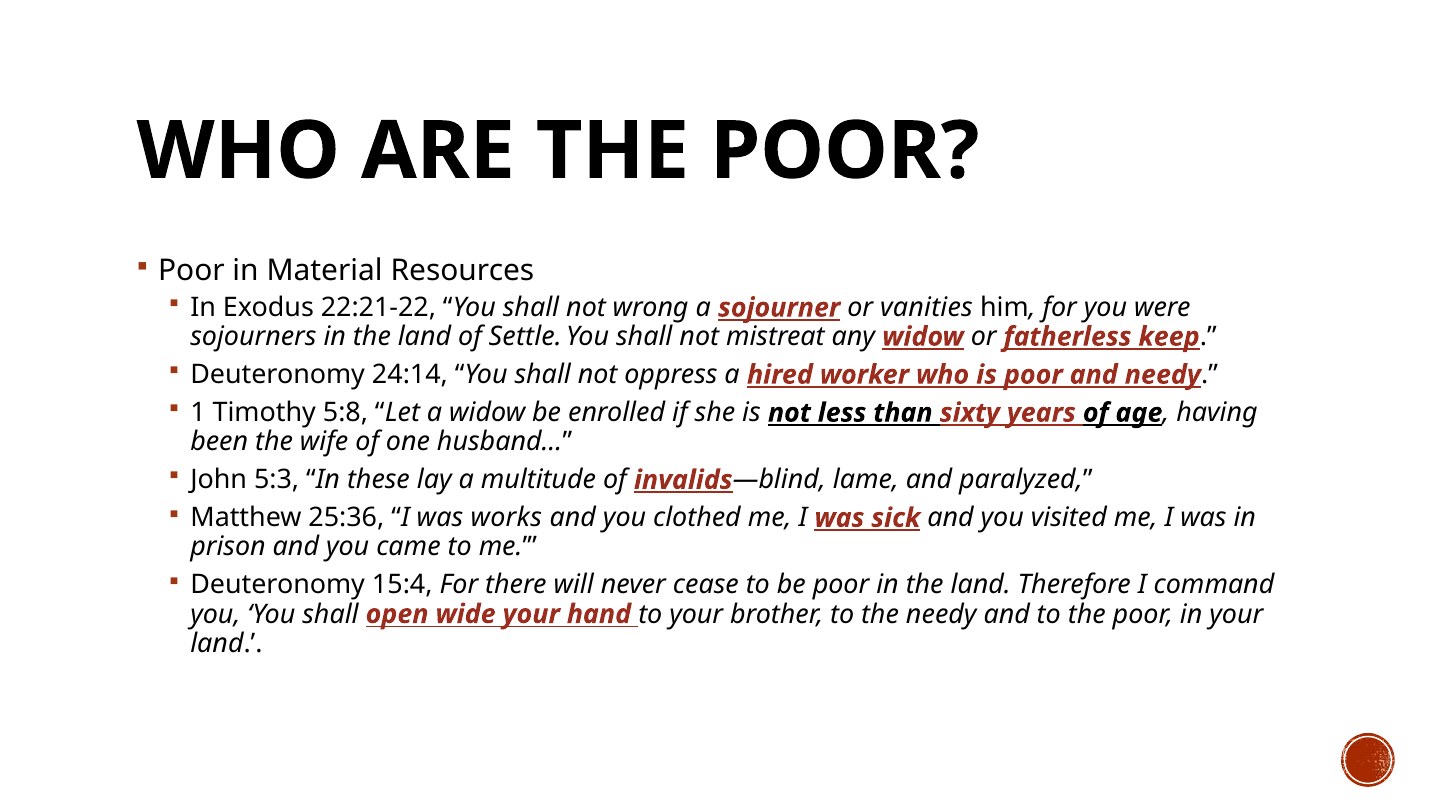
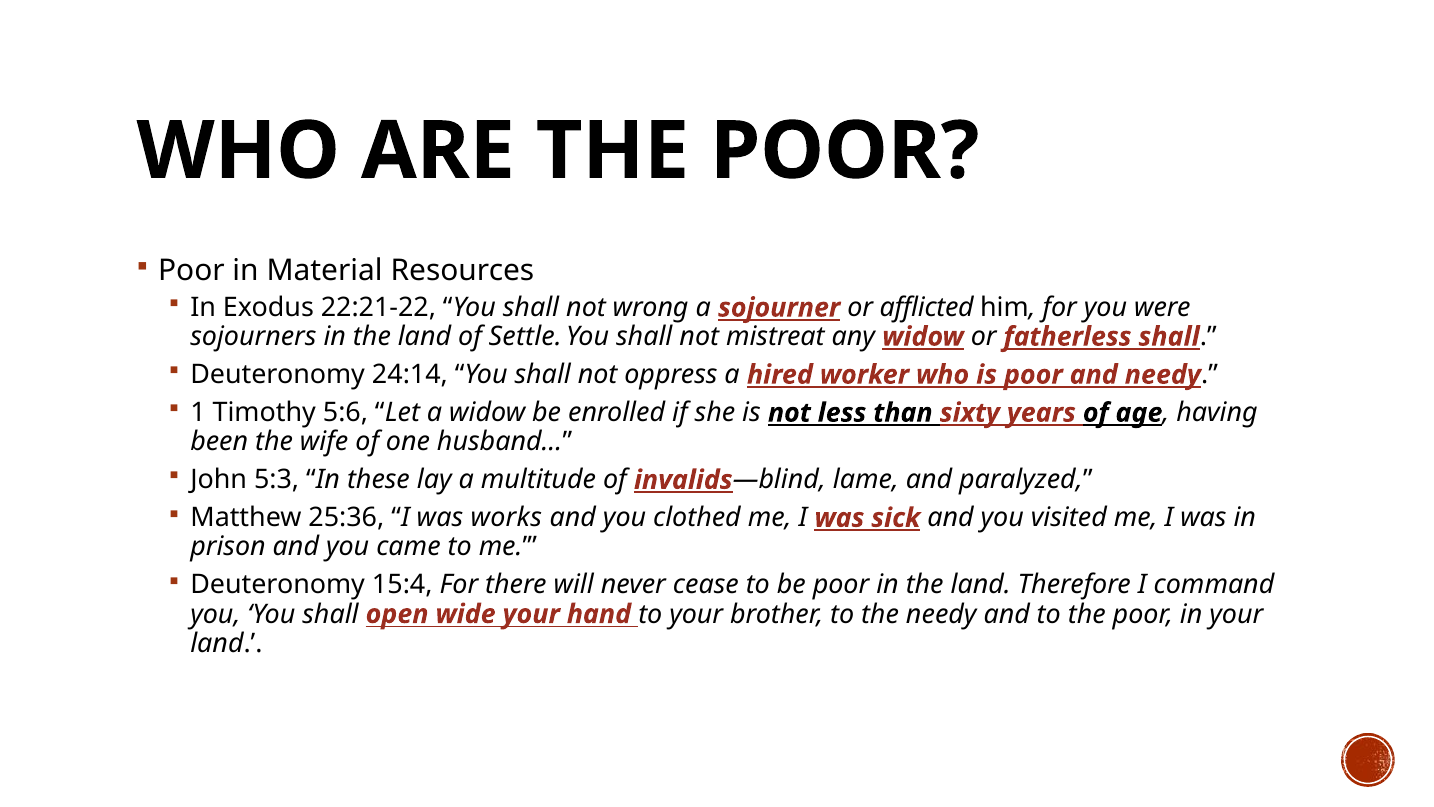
vanities: vanities -> afflicted (927, 308)
fatherless keep: keep -> shall (1169, 337)
5:8: 5:8 -> 5:6 (345, 413)
